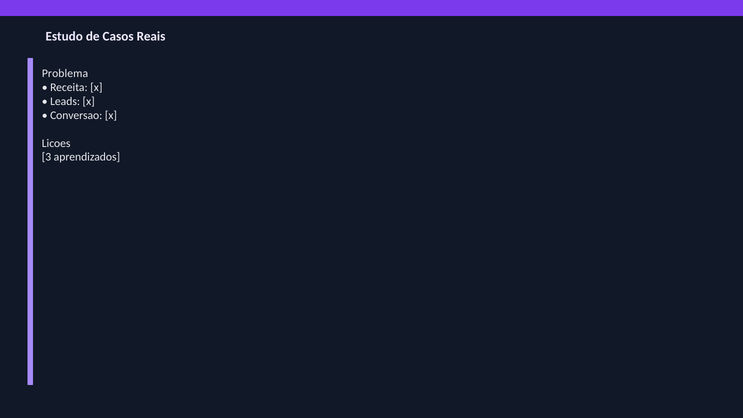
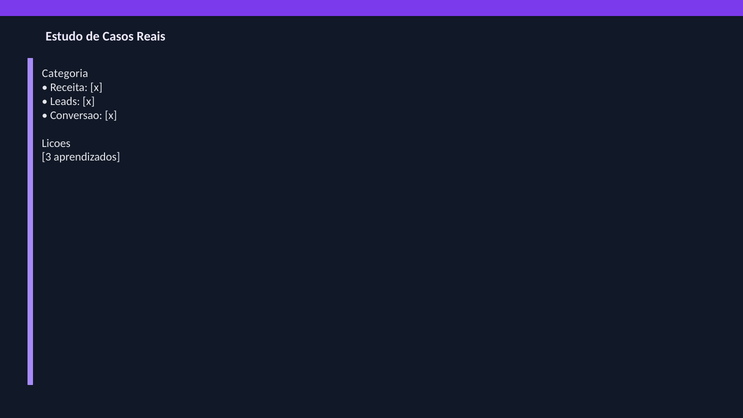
Problema: Problema -> Categoria (65, 74)
